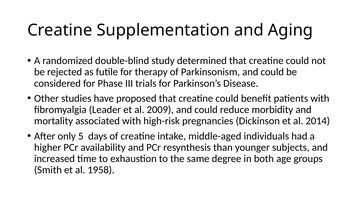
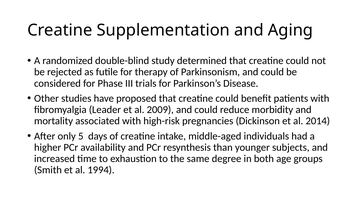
1958: 1958 -> 1994 (101, 170)
